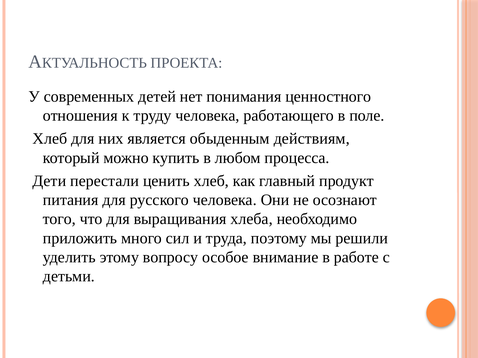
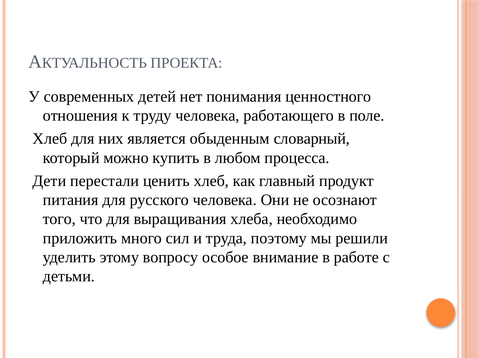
действиям: действиям -> словарный (312, 139)
